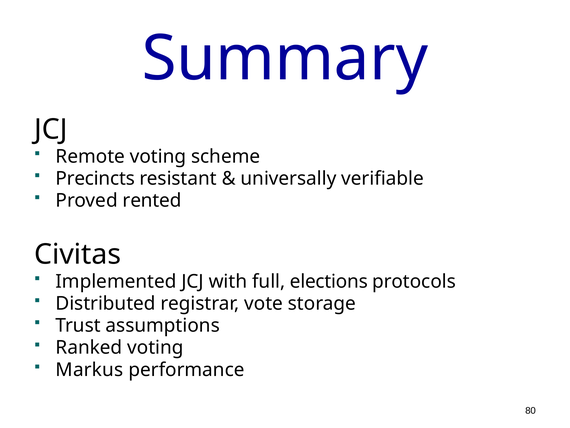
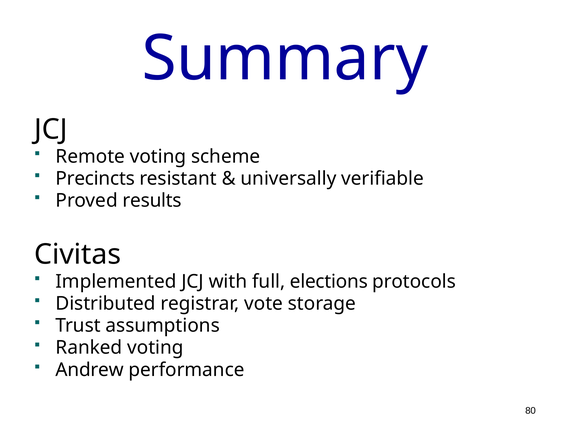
rented: rented -> results (152, 200)
Markus: Markus -> Andrew (90, 369)
